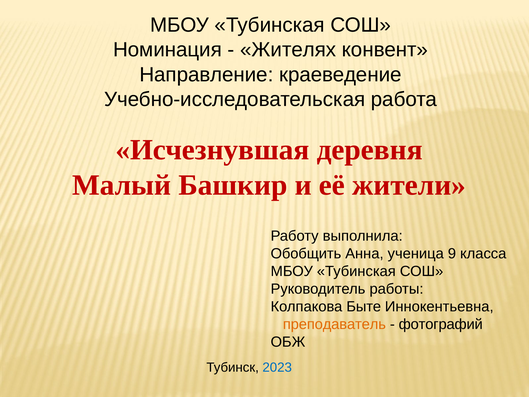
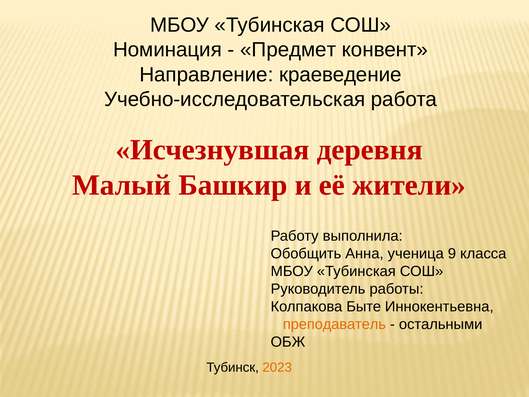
Жителях: Жителях -> Предмет (288, 50)
фотографий: фотографий -> остальными (441, 324)
2023 colour: blue -> orange (277, 367)
